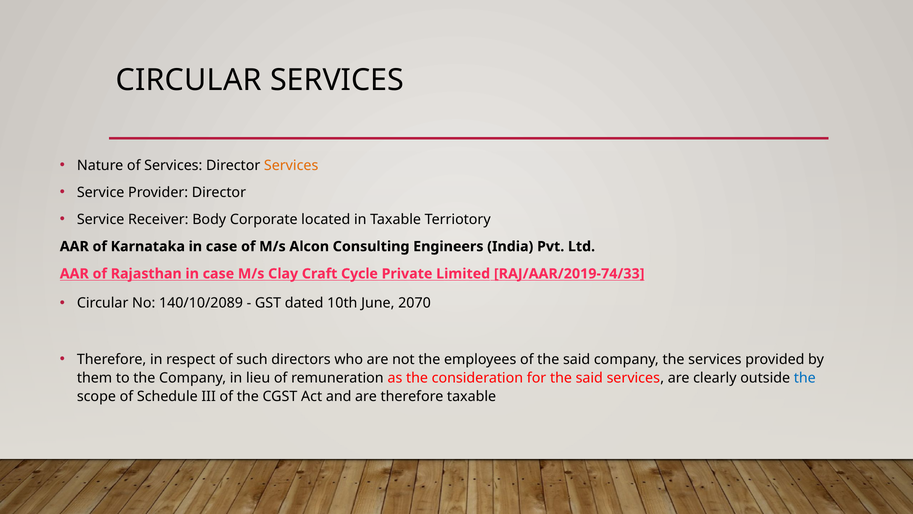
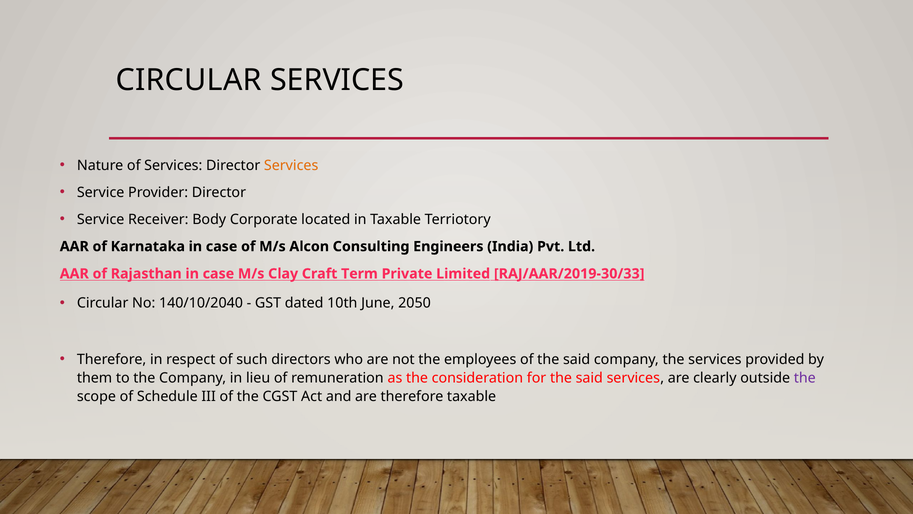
Cycle: Cycle -> Term (359, 274)
RAJ/AAR/2019‐74/33: RAJ/AAR/2019‐74/33 -> RAJ/AAR/2019‐30/33 (569, 274)
140/10/2089: 140/10/2089 -> 140/10/2040 (201, 303)
2070: 2070 -> 2050 (415, 303)
the colour: blue -> purple (805, 377)
